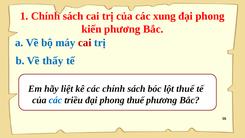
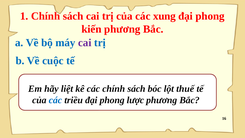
cai colour: red -> purple (85, 43)
thấy: thấy -> cuộc (53, 61)
phong thuế: thuế -> lược (135, 100)
